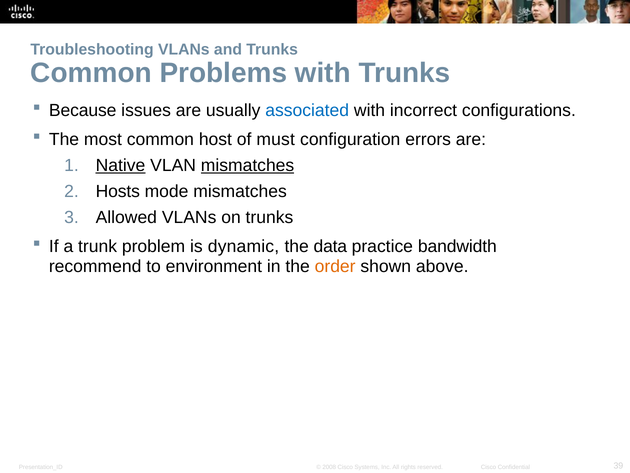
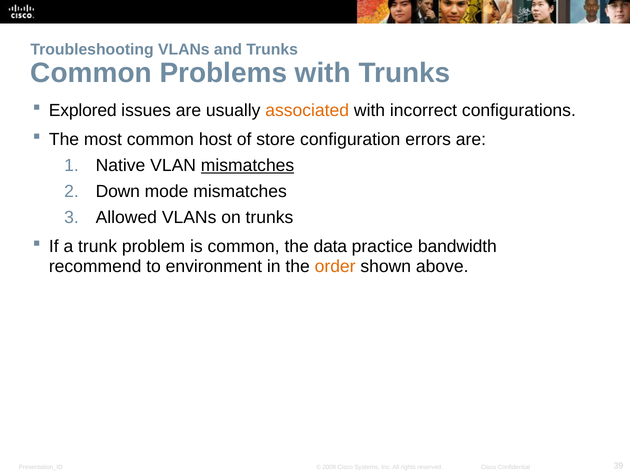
Because: Because -> Explored (83, 110)
associated colour: blue -> orange (307, 110)
must: must -> store (276, 139)
Native underline: present -> none (120, 165)
Hosts: Hosts -> Down (118, 191)
is dynamic: dynamic -> common (244, 246)
